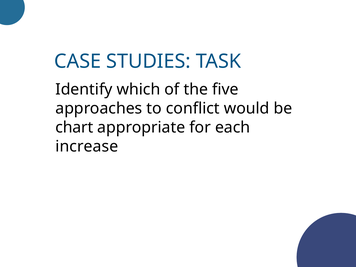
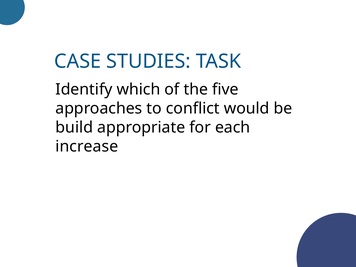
chart: chart -> build (74, 127)
